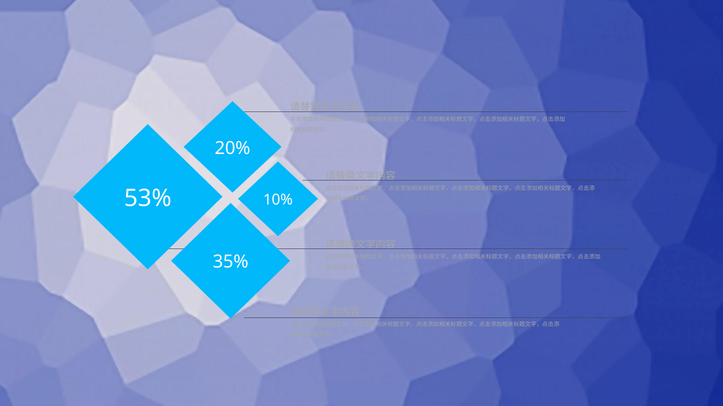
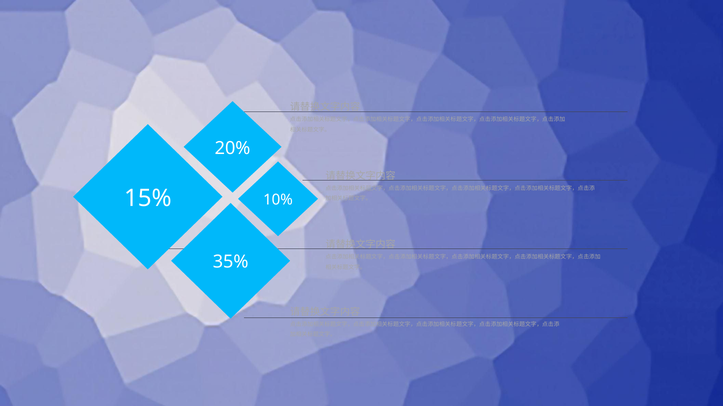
53%: 53% -> 15% (148, 199)
